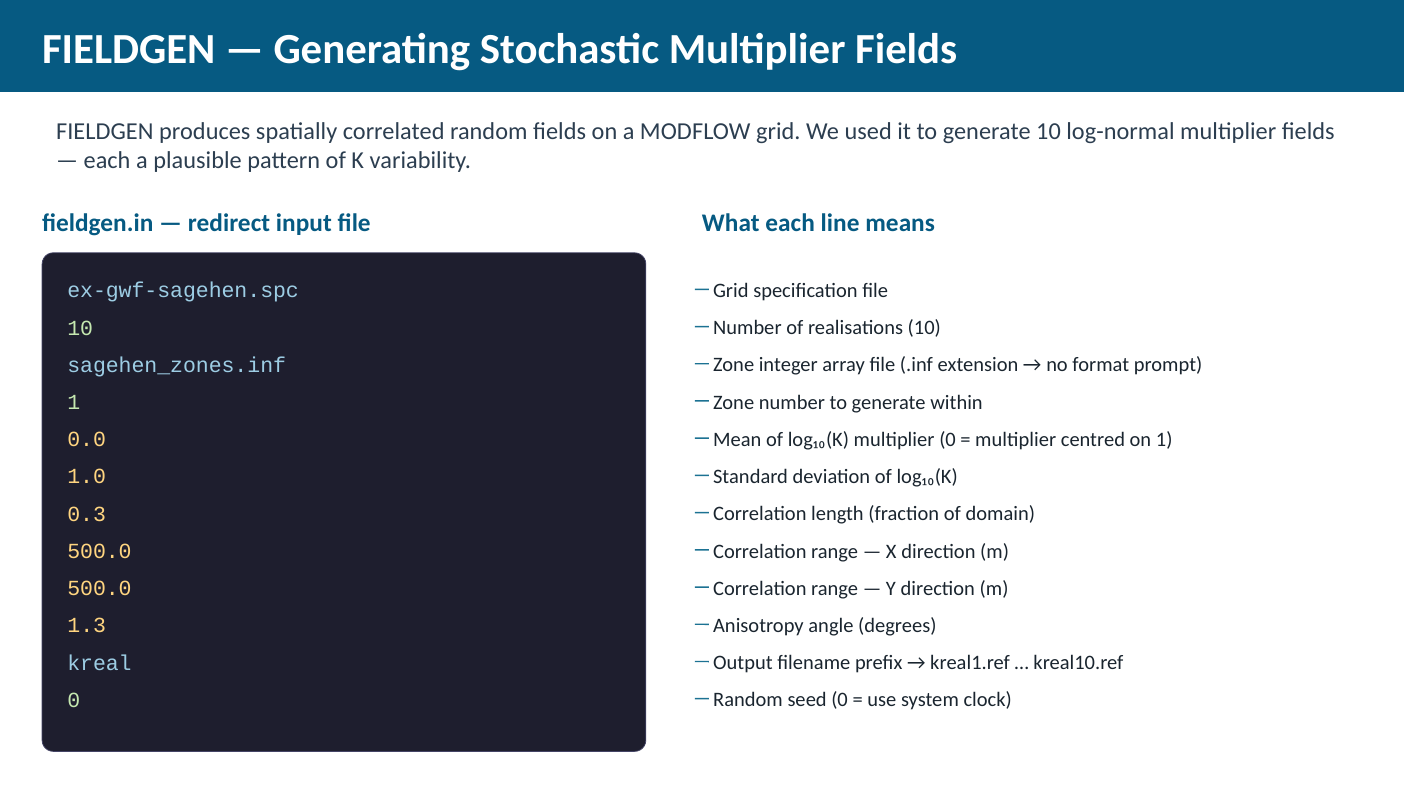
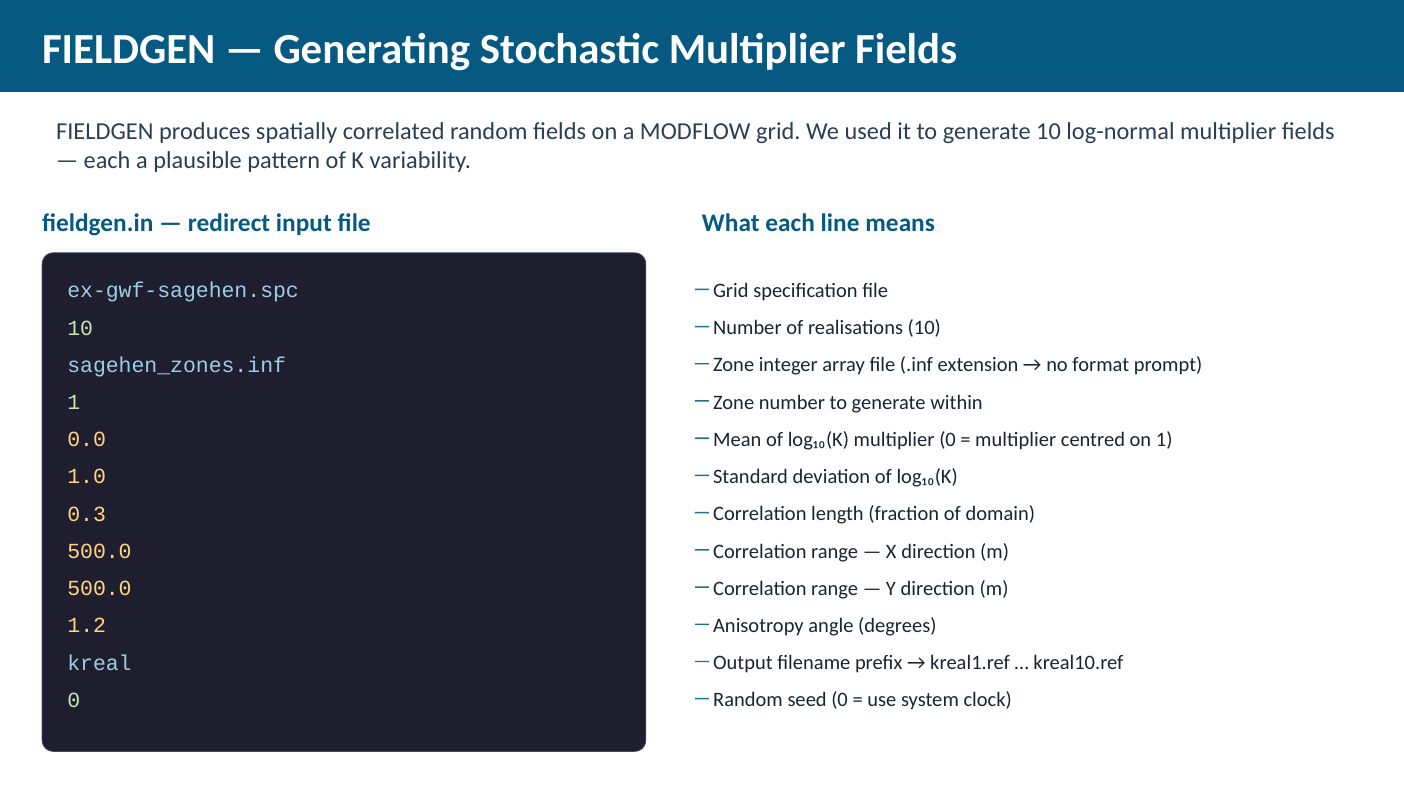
1.3: 1.3 -> 1.2 (87, 626)
